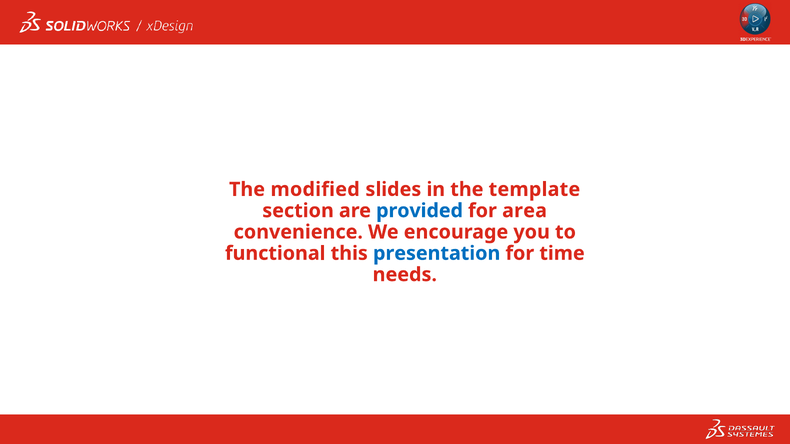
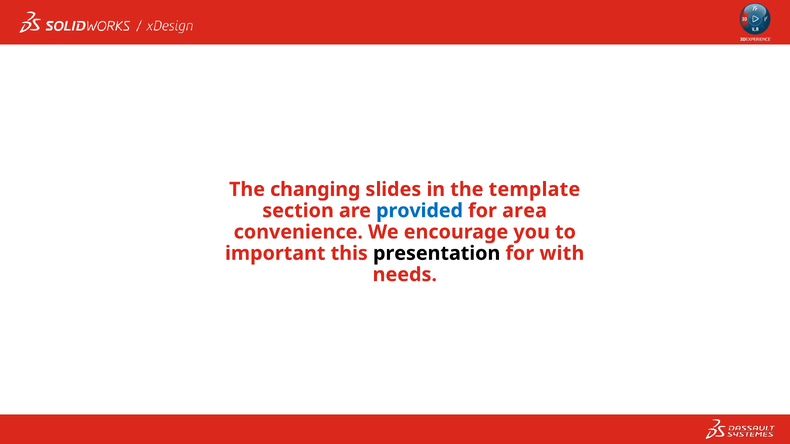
modified: modified -> changing (315, 190)
functional: functional -> important (275, 254)
presentation colour: blue -> black (437, 254)
time: time -> with (562, 254)
